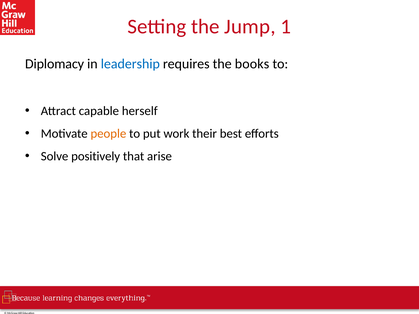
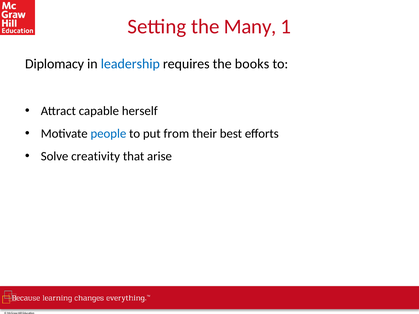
Jump: Jump -> Many (250, 27)
people colour: orange -> blue (108, 134)
work: work -> from (176, 134)
positively: positively -> creativity (96, 156)
